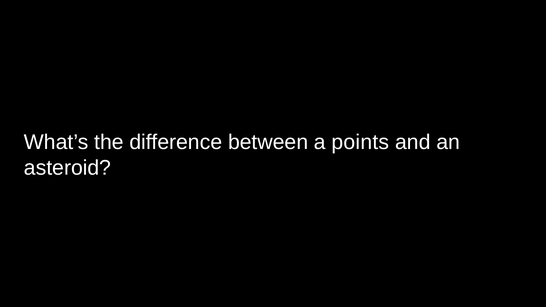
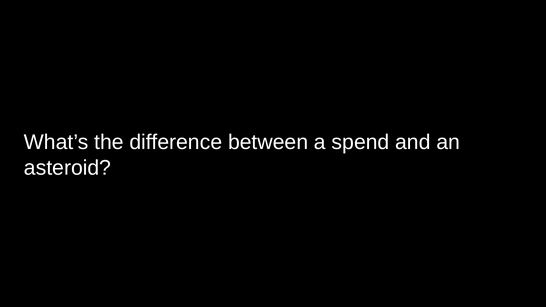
points: points -> spend (361, 142)
